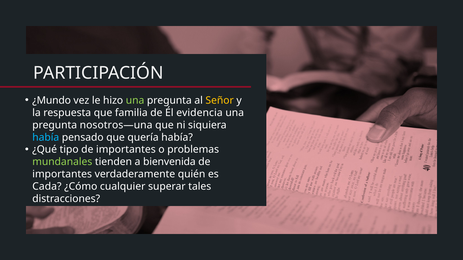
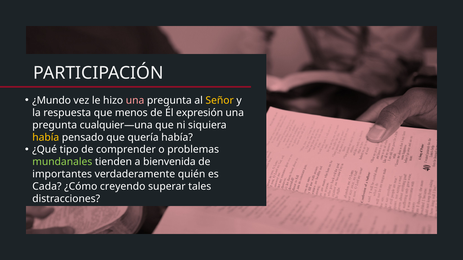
una colour: light green -> pink (135, 100)
familia: familia -> menos (131, 113)
evidencia: evidencia -> expresión (200, 113)
nosotros—una: nosotros—una -> cualquier—una (116, 125)
había colour: light blue -> yellow (46, 138)
tipo de importantes: importantes -> comprender (126, 150)
cualquier: cualquier -> creyendo (123, 187)
